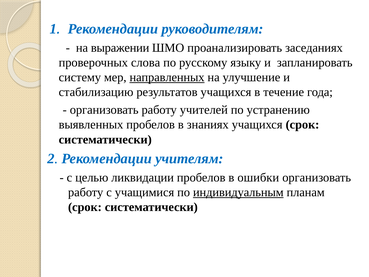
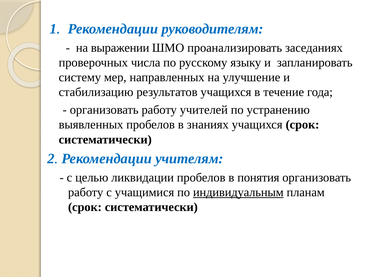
слова: слова -> числа (146, 62)
направленных underline: present -> none (167, 77)
ошибки: ошибки -> понятия (258, 177)
